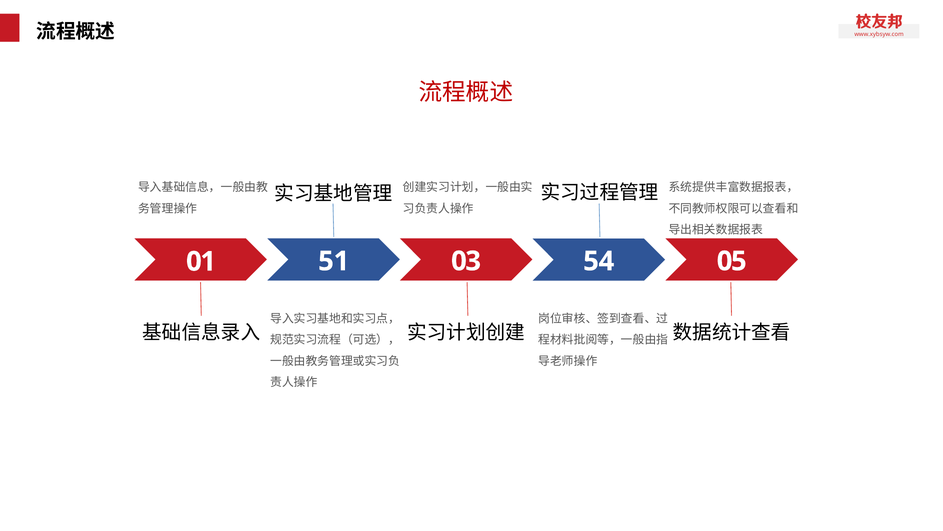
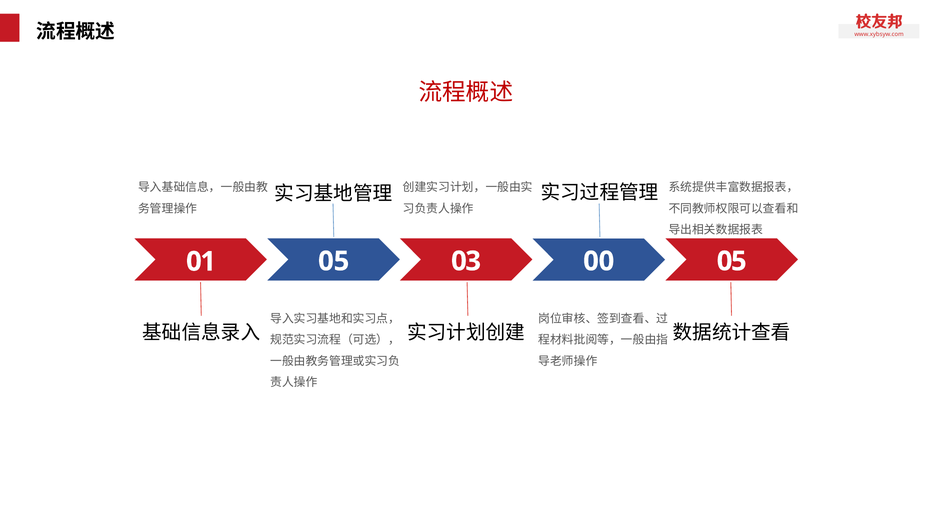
01 51: 51 -> 05 (334, 261)
54: 54 -> 00 (599, 261)
